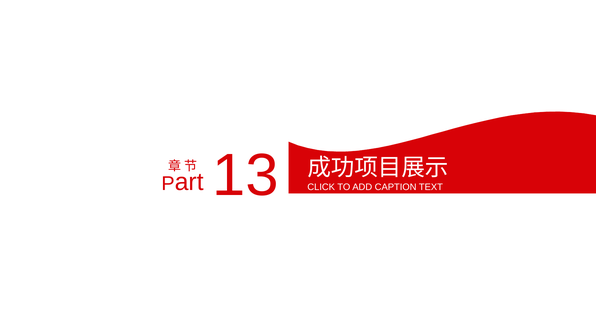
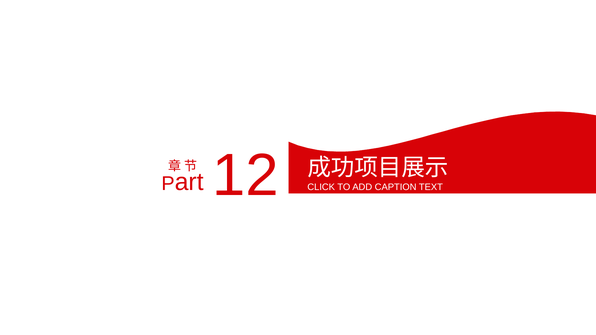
13: 13 -> 12 (245, 175)
